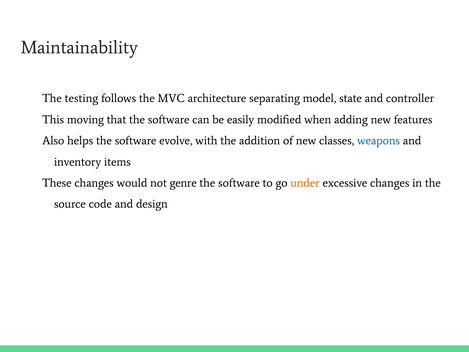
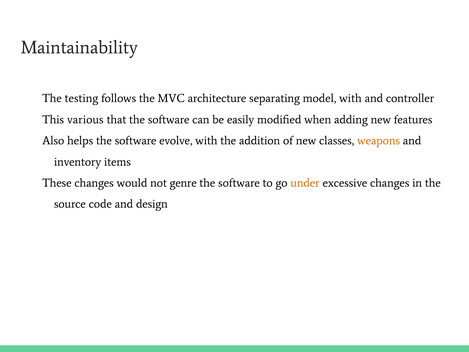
model state: state -> with (350, 98)
moving: moving -> various (85, 119)
weapons colour: blue -> orange (379, 141)
